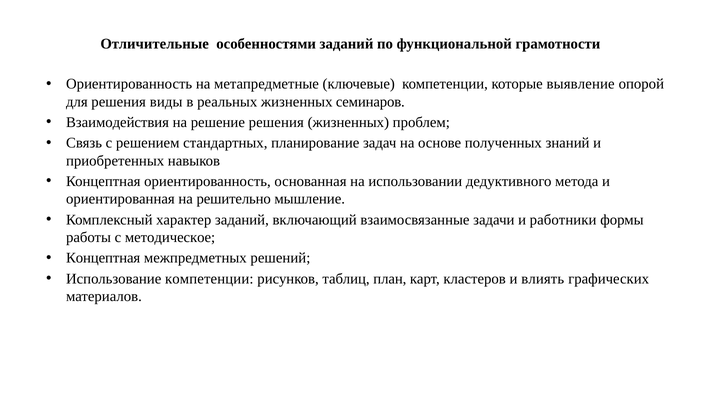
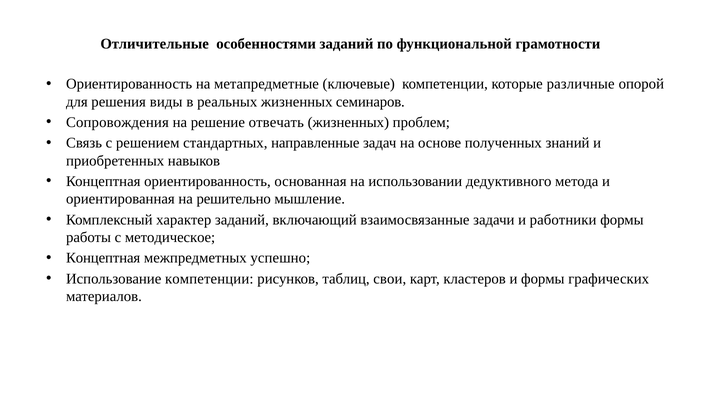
выявление: выявление -> различные (581, 84)
Взаимодействия: Взаимодействия -> Сопровождения (117, 123)
решение решения: решения -> отвечать (276, 123)
планирование: планирование -> направленные (315, 143)
решений: решений -> успешно (280, 258)
план: план -> свои (390, 279)
и влиять: влиять -> формы (543, 279)
